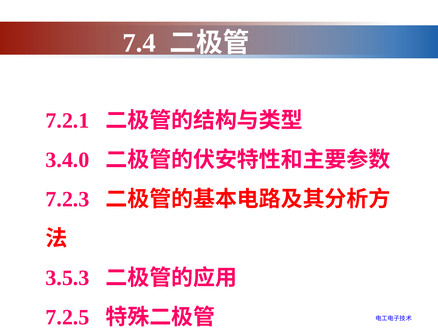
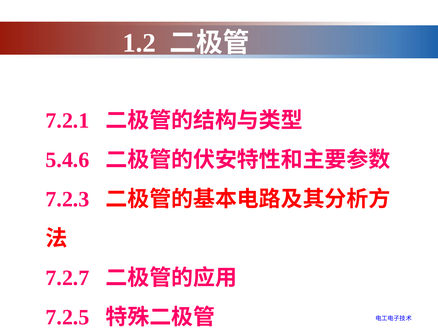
7.4: 7.4 -> 1.2 (139, 43)
3.4.0: 3.4.0 -> 5.4.6 (67, 160)
3.5.3: 3.5.3 -> 7.2.7 (67, 279)
